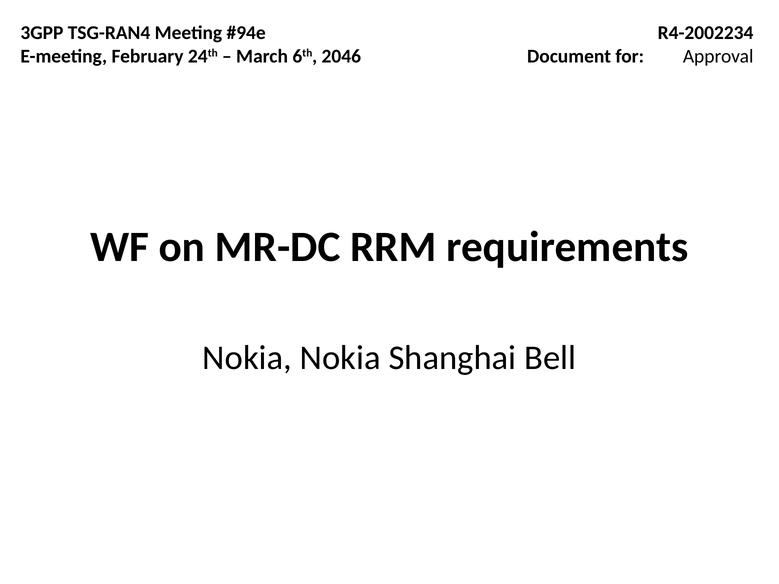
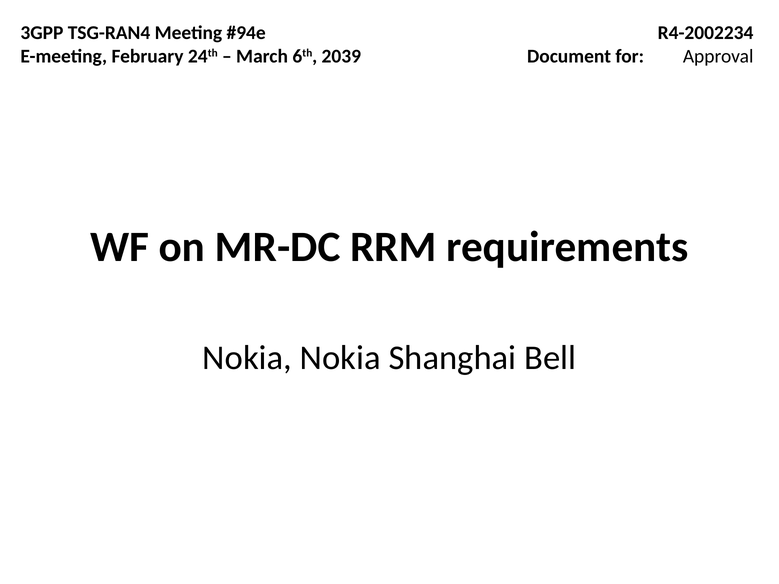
2046: 2046 -> 2039 (341, 56)
